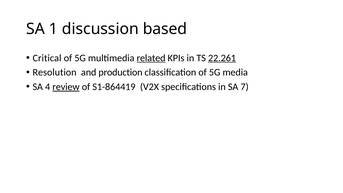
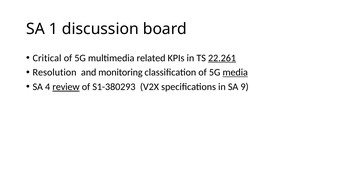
based: based -> board (165, 29)
related underline: present -> none (151, 58)
production: production -> monitoring (120, 72)
media underline: none -> present (235, 72)
S1-864419: S1-864419 -> S1-380293 (114, 87)
7: 7 -> 9 (245, 87)
